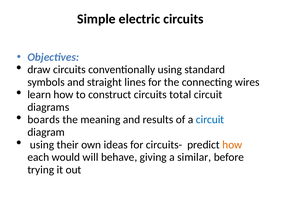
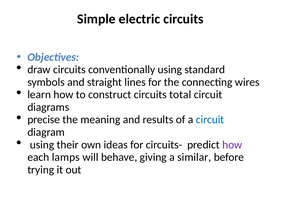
boards: boards -> precise (44, 120)
how colour: orange -> purple (232, 144)
would: would -> lamps (66, 157)
